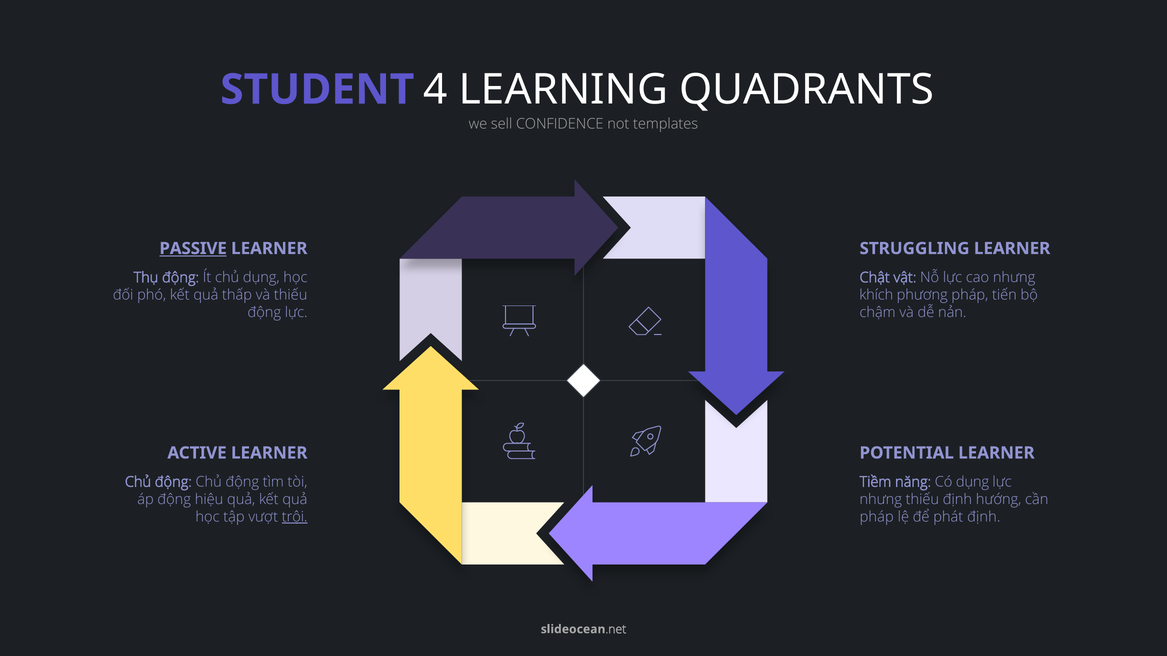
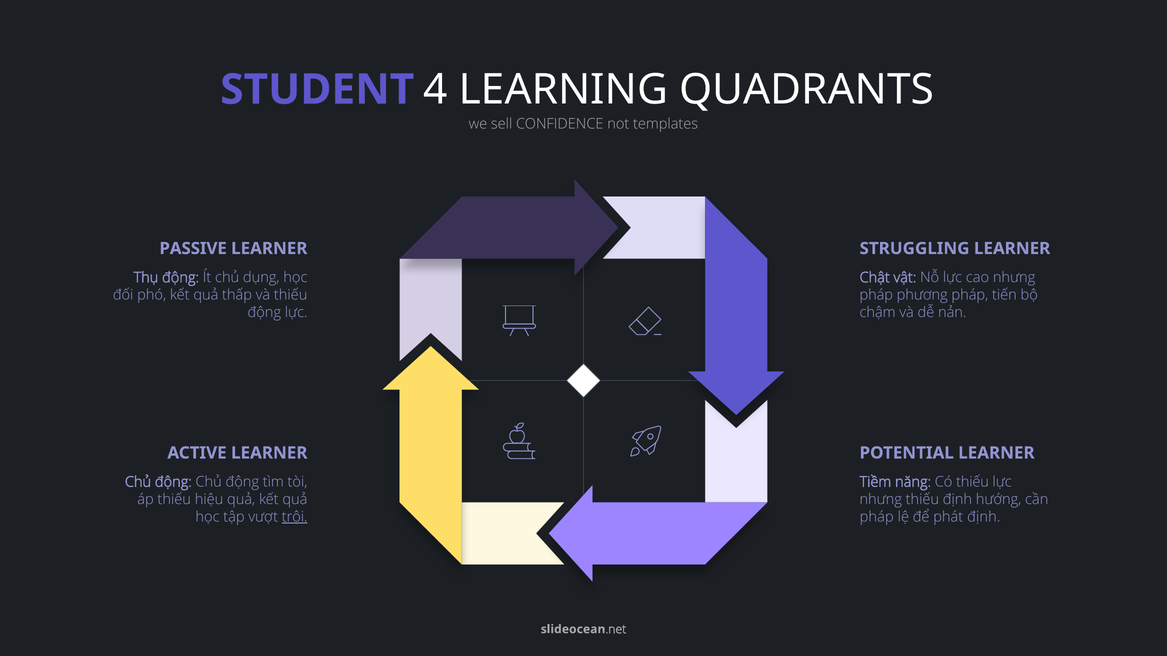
PASSIVE underline: present -> none (193, 249)
khích: khích -> pháp (876, 295)
Có dụng: dụng -> thiếu (973, 482)
áp động: động -> thiếu (174, 500)
